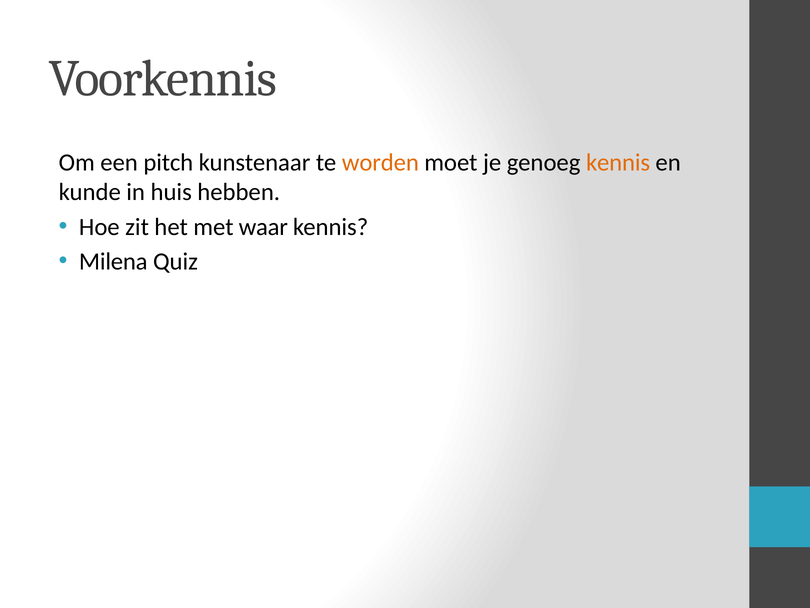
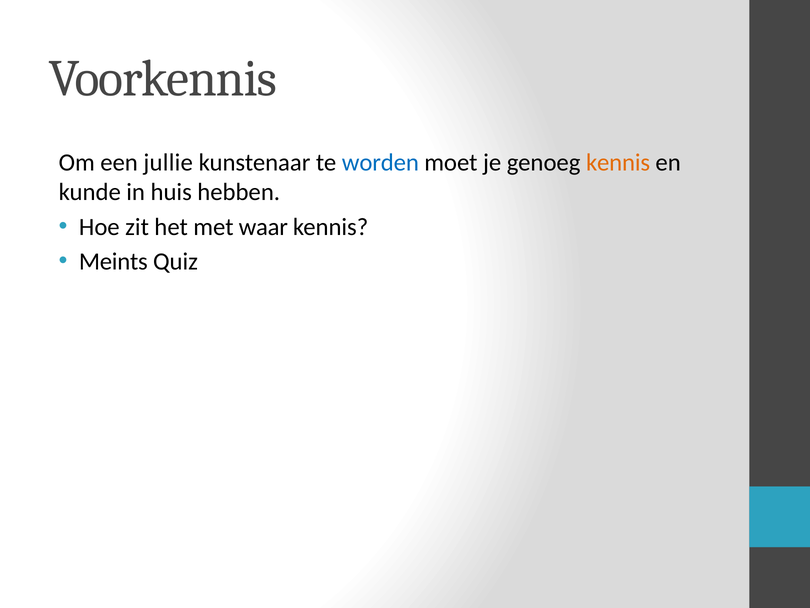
pitch: pitch -> jullie (168, 162)
worden colour: orange -> blue (380, 162)
Milena: Milena -> Meints (113, 261)
